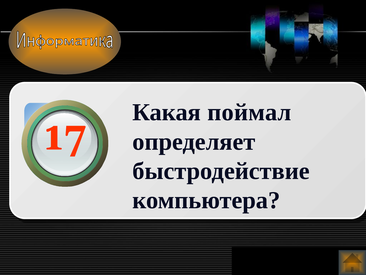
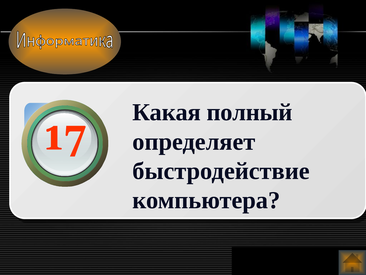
поймал: поймал -> полный (250, 112)
